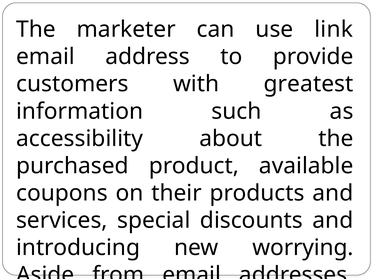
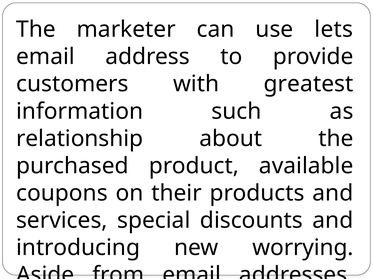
link: link -> lets (334, 30)
accessibility: accessibility -> relationship (80, 139)
